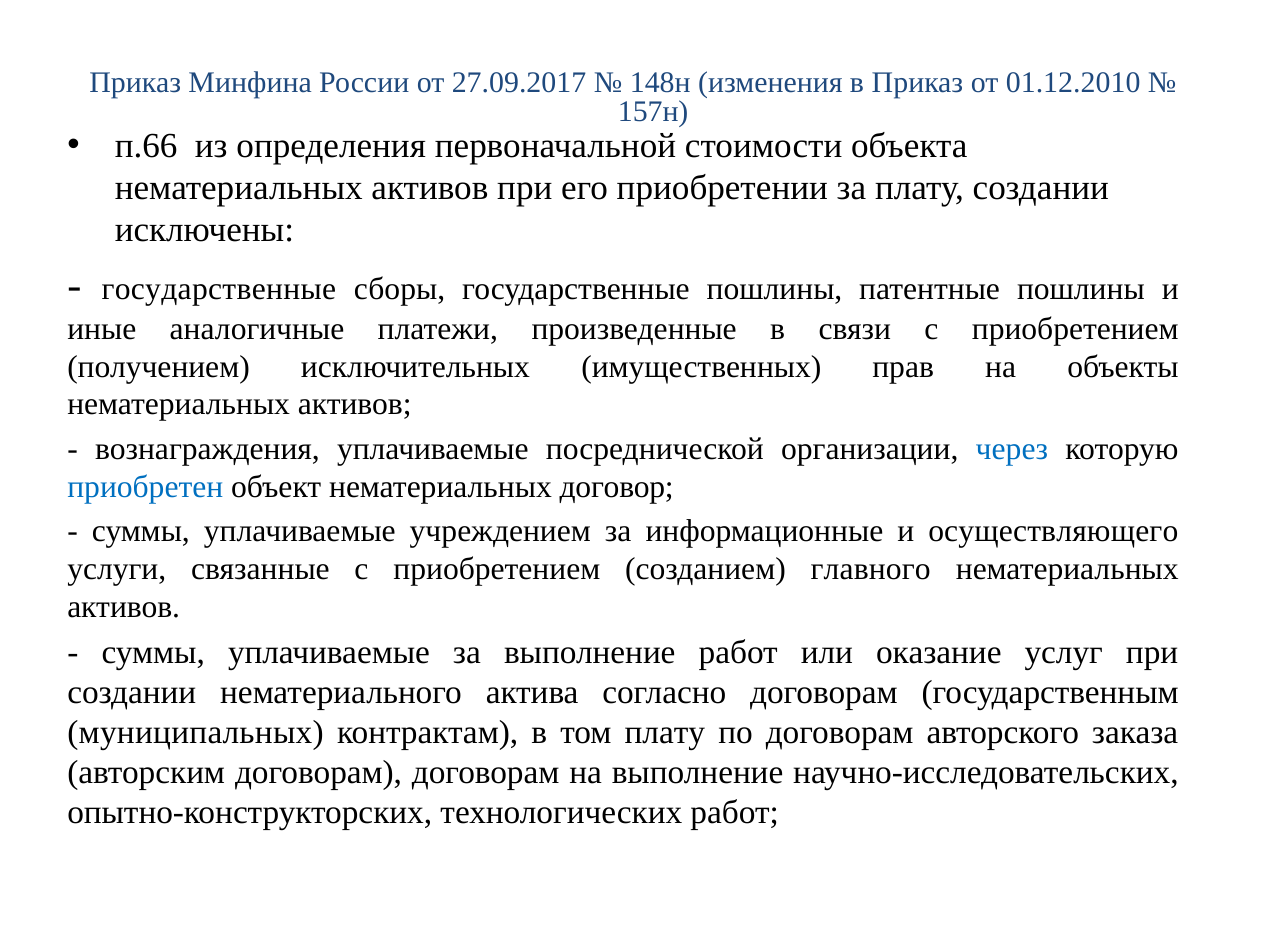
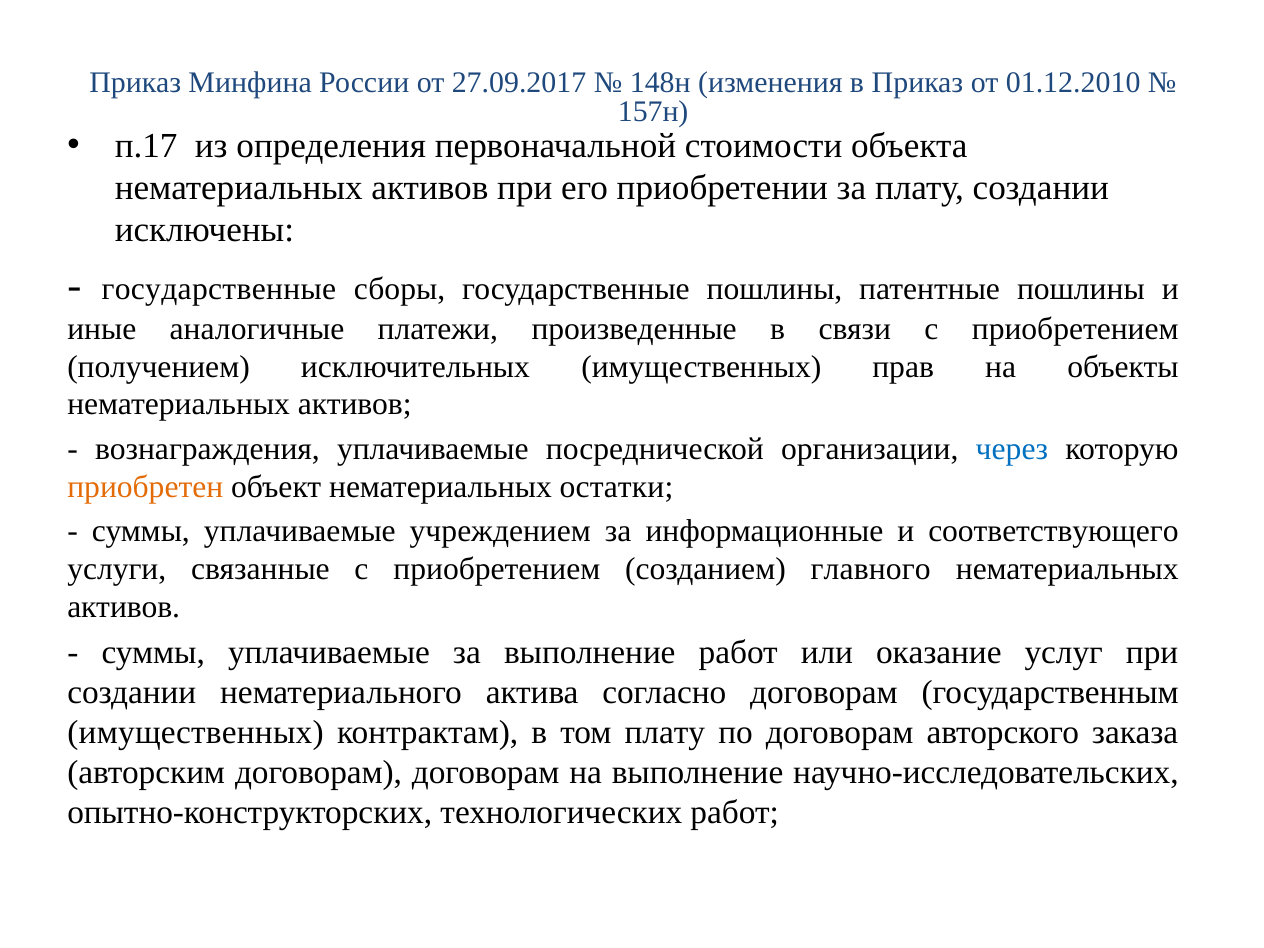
п.66: п.66 -> п.17 (146, 146)
приобретен colour: blue -> orange (145, 487)
договор: договор -> остатки (616, 487)
осуществляющего: осуществляющего -> соответствующего (1053, 531)
муниципальных: муниципальных -> имущественных (196, 732)
